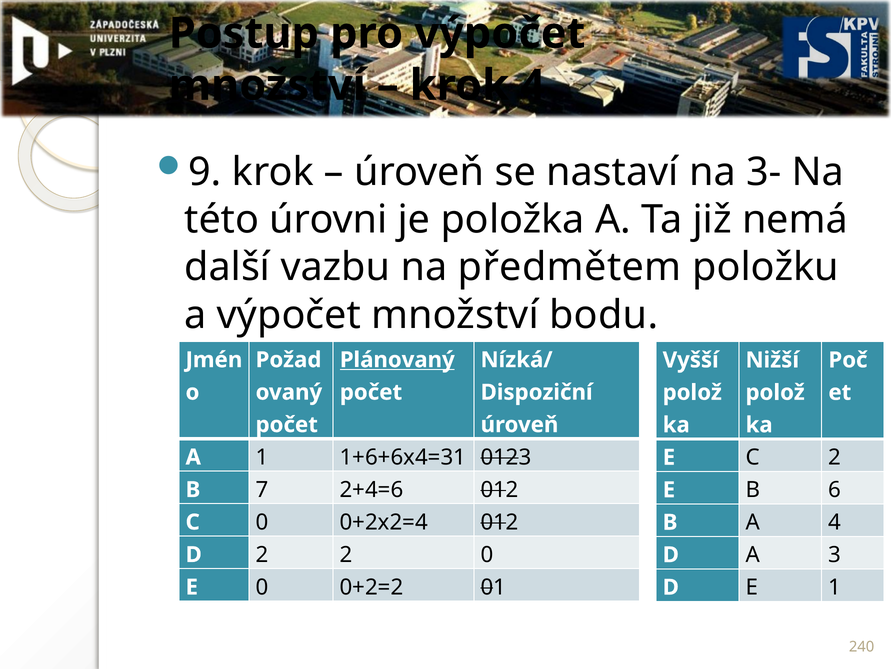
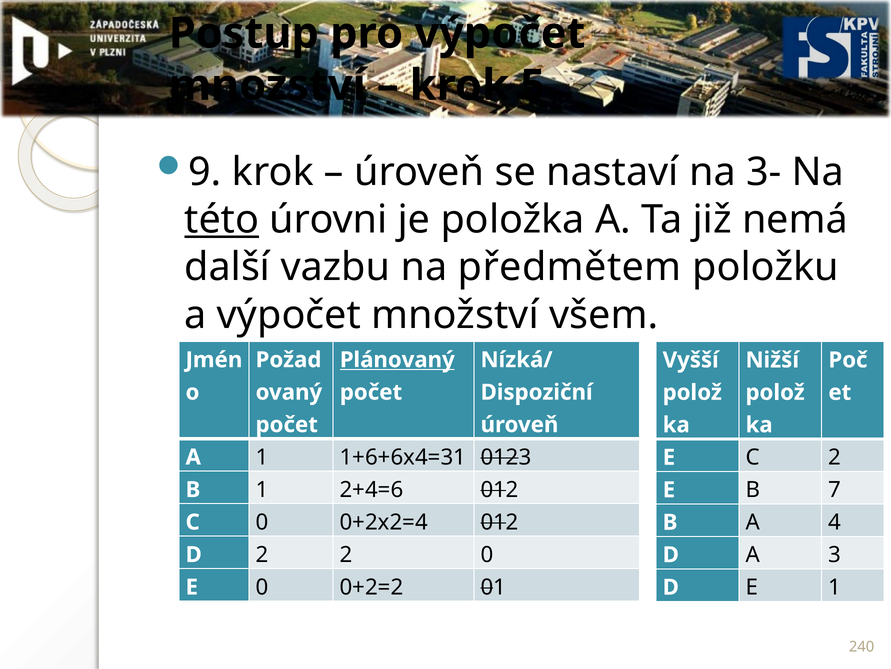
krok 4: 4 -> 5 (533, 85)
této underline: none -> present (222, 220)
bodu: bodu -> všem (604, 315)
7: 7 -> 1 (262, 489)
6: 6 -> 7 (835, 489)
